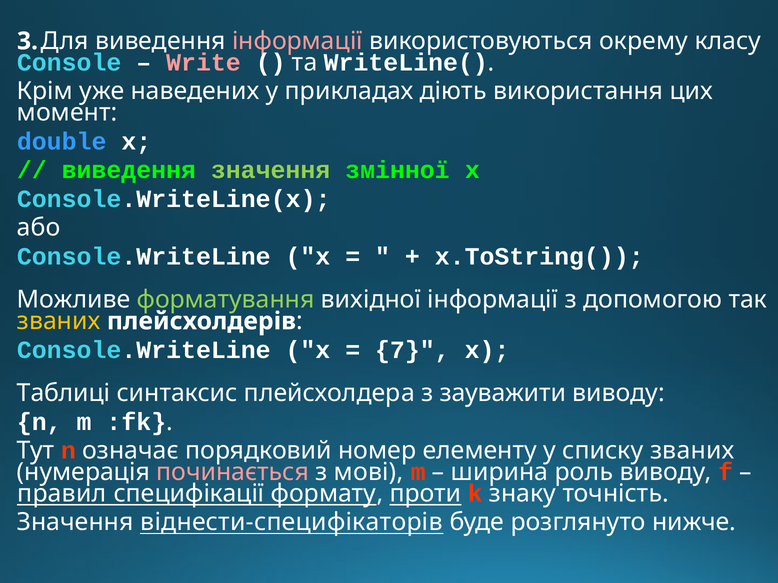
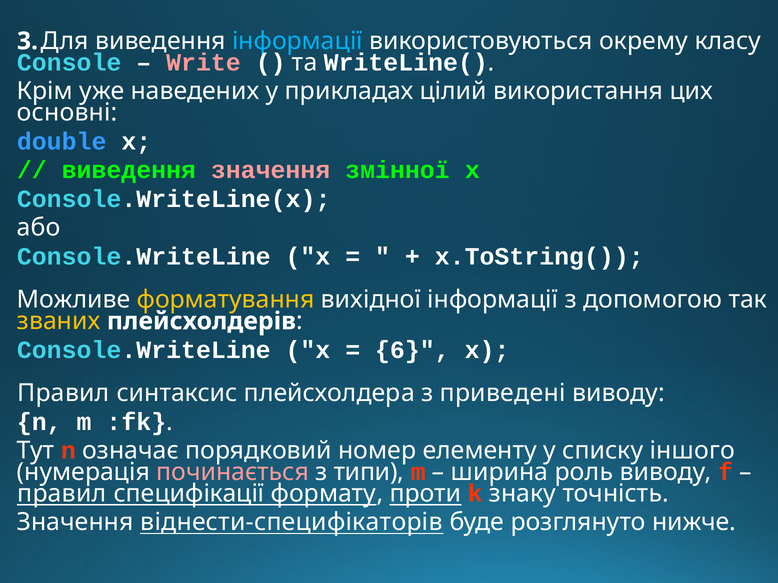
інформації colour: pink -> light blue (297, 41)
діють: діють -> цілий (453, 91)
момент: момент -> основні (67, 113)
значення colour: light green -> pink (271, 170)
форматування colour: light green -> yellow (226, 300)
7: 7 -> 6 (412, 350)
Таблиці: Таблиці -> Правил (63, 393)
зауважити: зауважити -> приведені (503, 393)
списку званих: званих -> іншого (692, 451)
мові: мові -> типи (369, 472)
